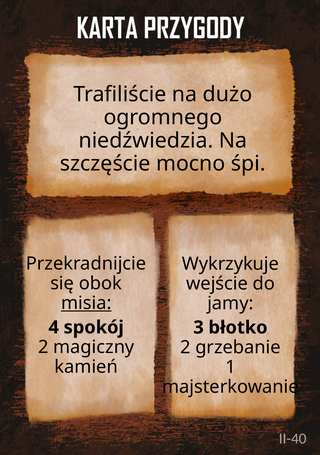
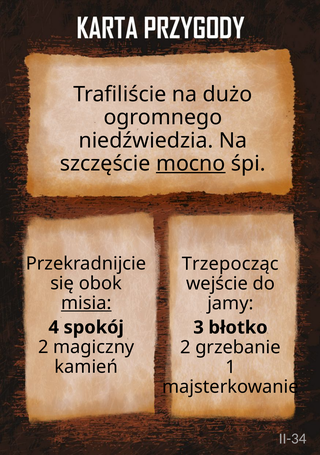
mocno underline: none -> present (191, 163)
Wykrzykuje: Wykrzykuje -> Trzepocząc (230, 263)
II-40: II-40 -> II-34 (293, 438)
